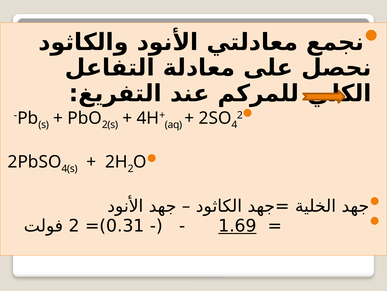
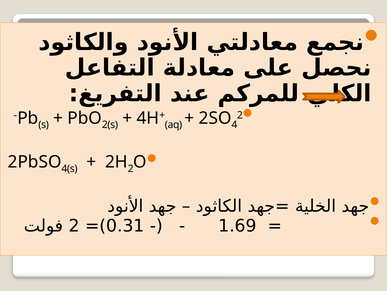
1.69 underline: present -> none (237, 225)
